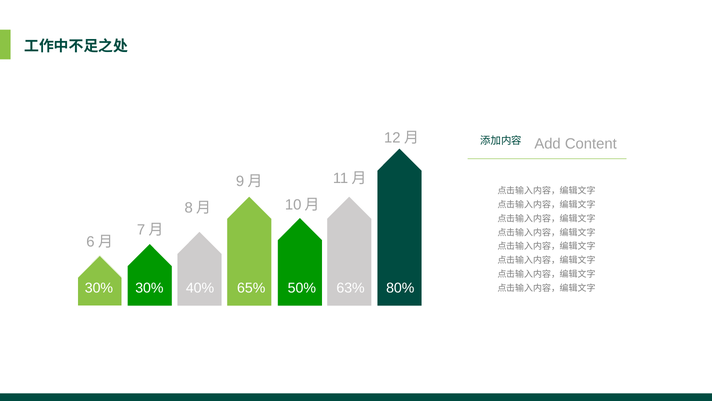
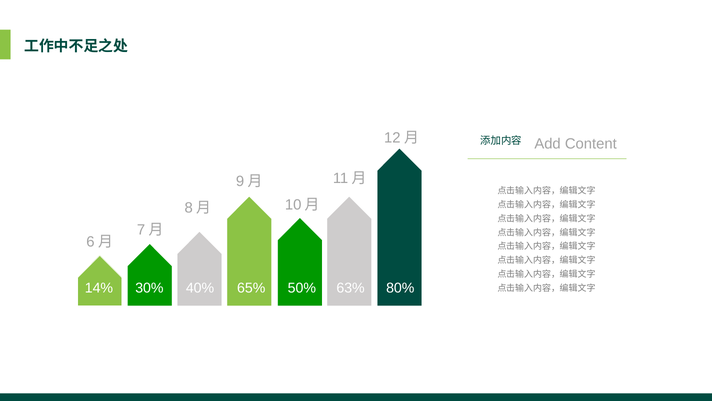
30%: 30% -> 14% (99, 288)
